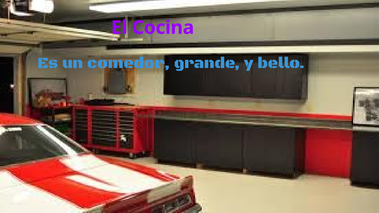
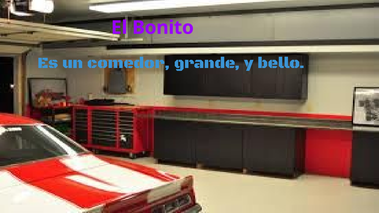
Cocina: Cocina -> Bonito (163, 28)
